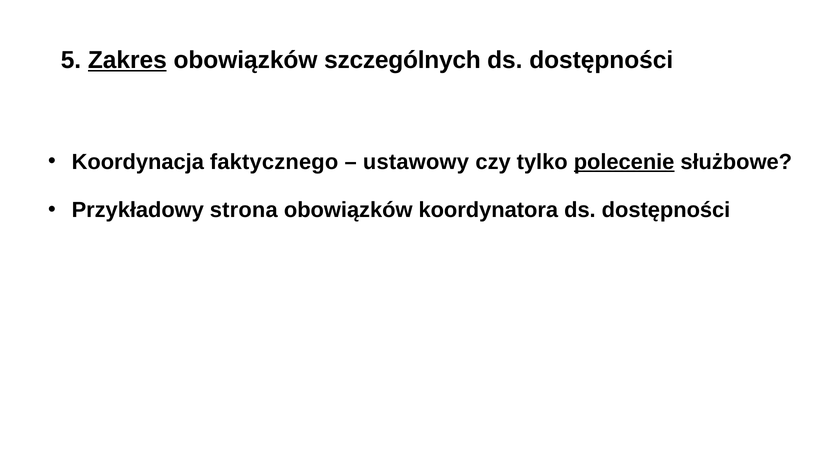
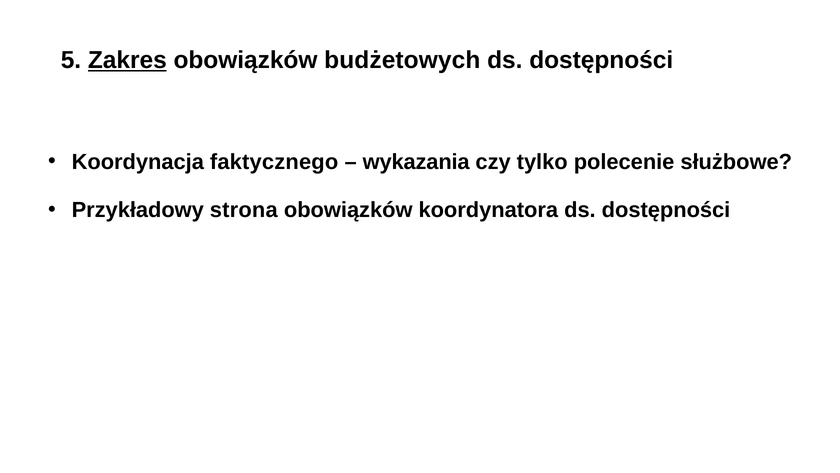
szczególnych: szczególnych -> budżetowych (402, 60)
ustawowy: ustawowy -> wykazania (416, 162)
polecenie underline: present -> none (624, 162)
